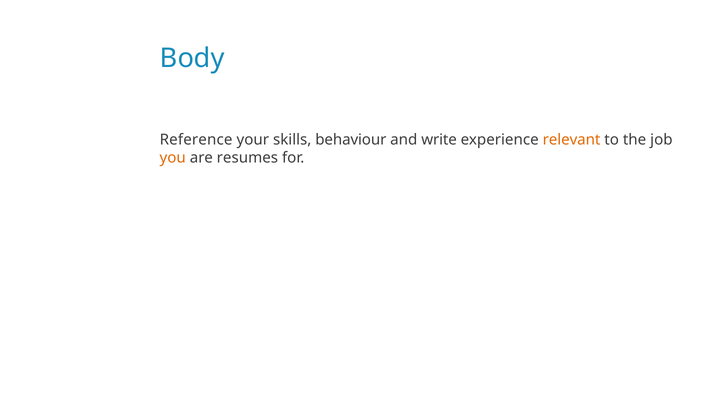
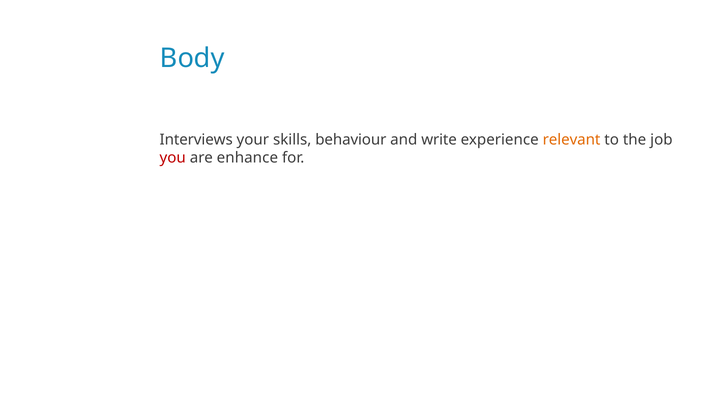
Reference: Reference -> Interviews (196, 140)
you colour: orange -> red (173, 158)
resumes: resumes -> enhance (247, 158)
